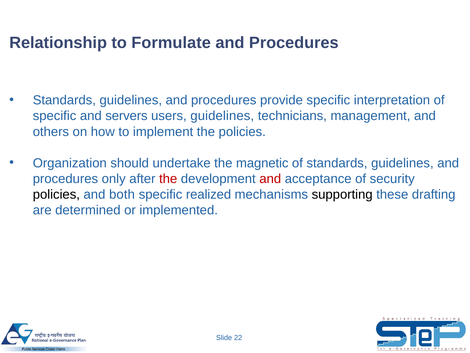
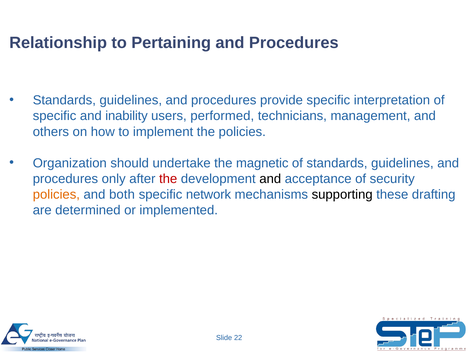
Formulate: Formulate -> Pertaining (171, 43)
servers: servers -> inability (126, 116)
users guidelines: guidelines -> performed (222, 116)
and colour: red -> black (270, 179)
policies colour: black -> orange (56, 194)
realized: realized -> network (209, 194)
